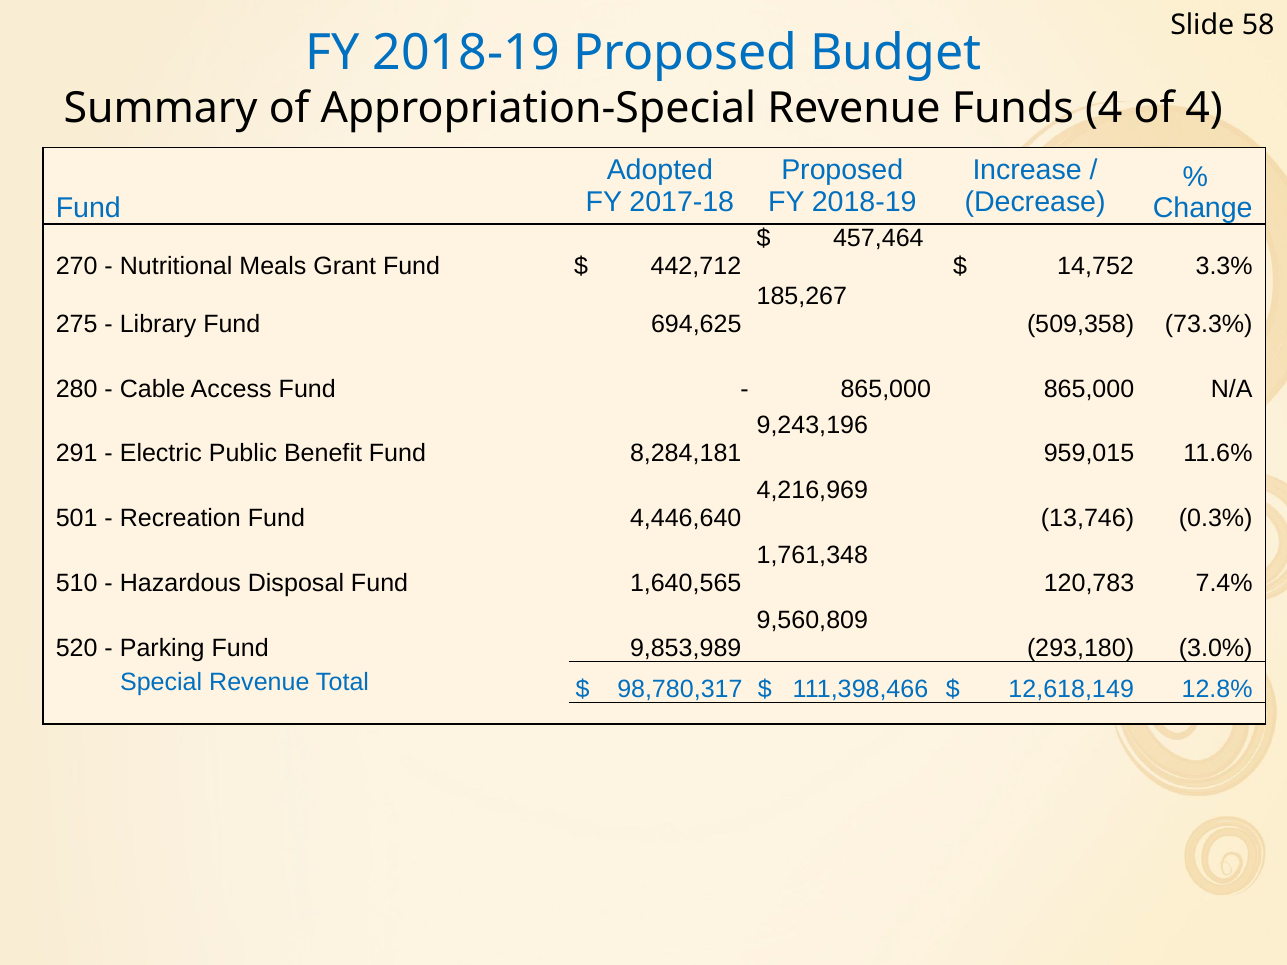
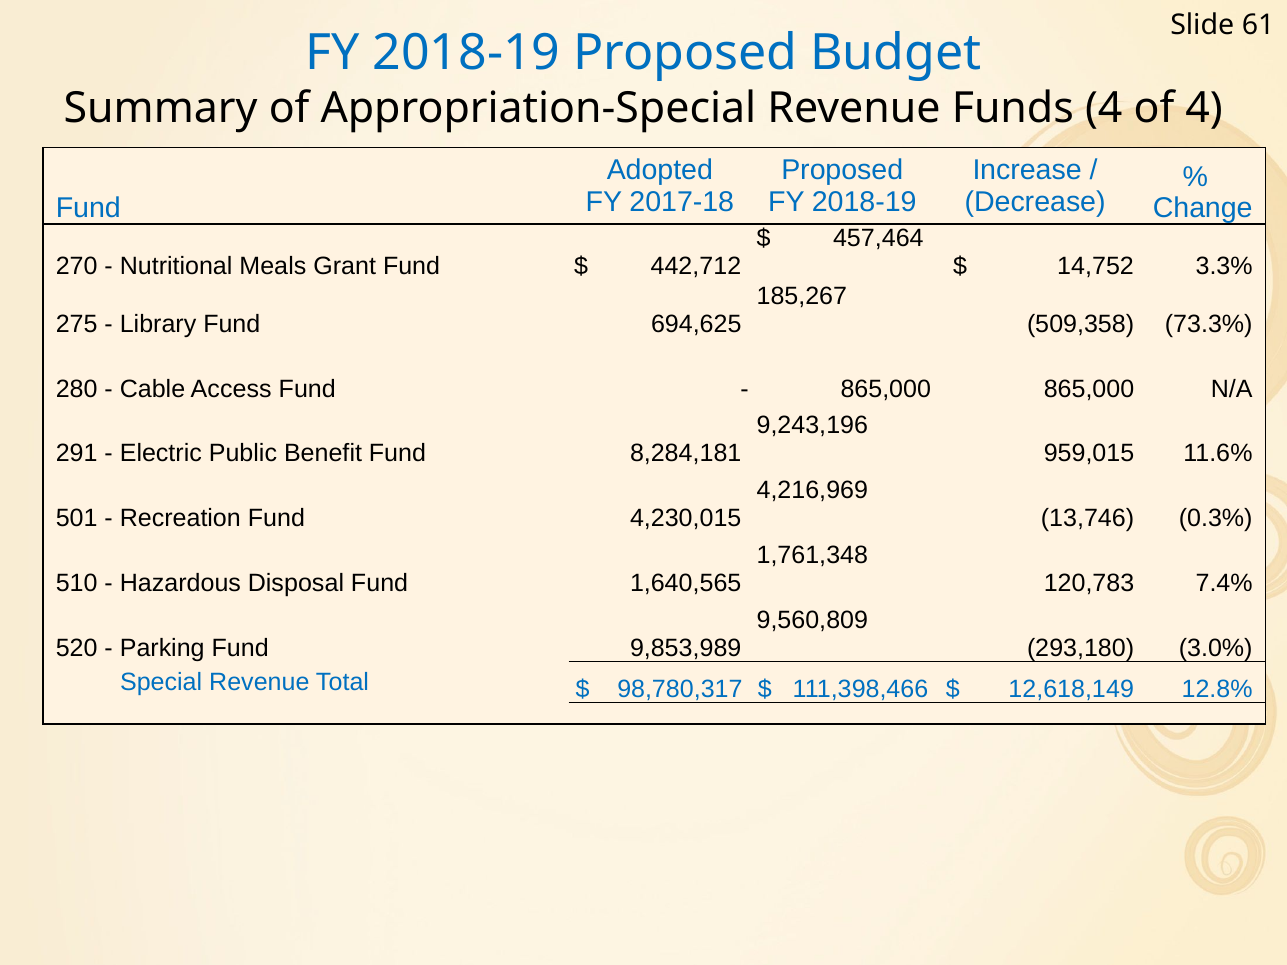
58: 58 -> 61 (1258, 25)
4,446,640: 4,446,640 -> 4,230,015 (686, 519)
